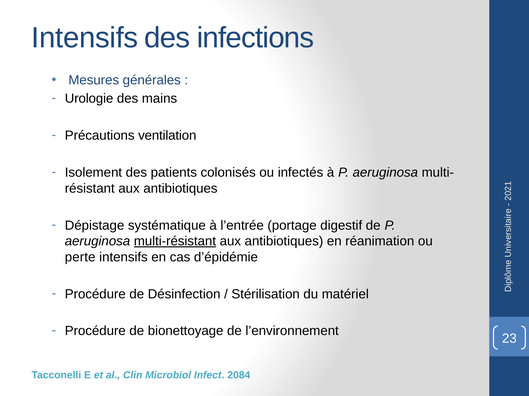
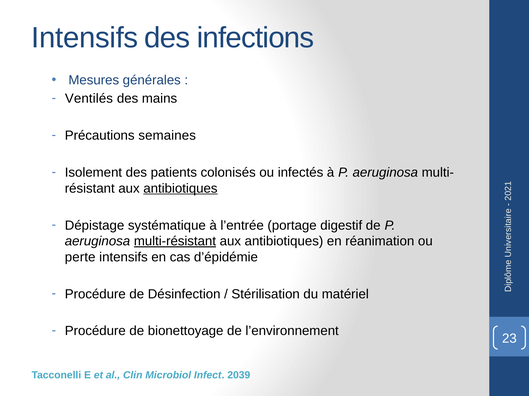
Urologie: Urologie -> Ventilés (89, 99)
ventilation: ventilation -> semaines (167, 136)
antibiotiques underline: none -> present (180, 189)
2084: 2084 -> 2039 (239, 376)
